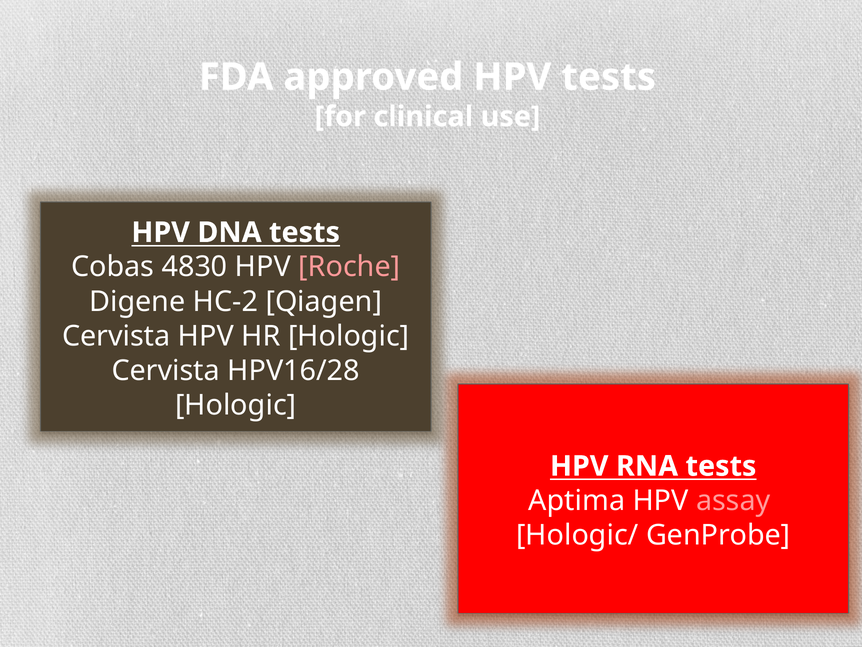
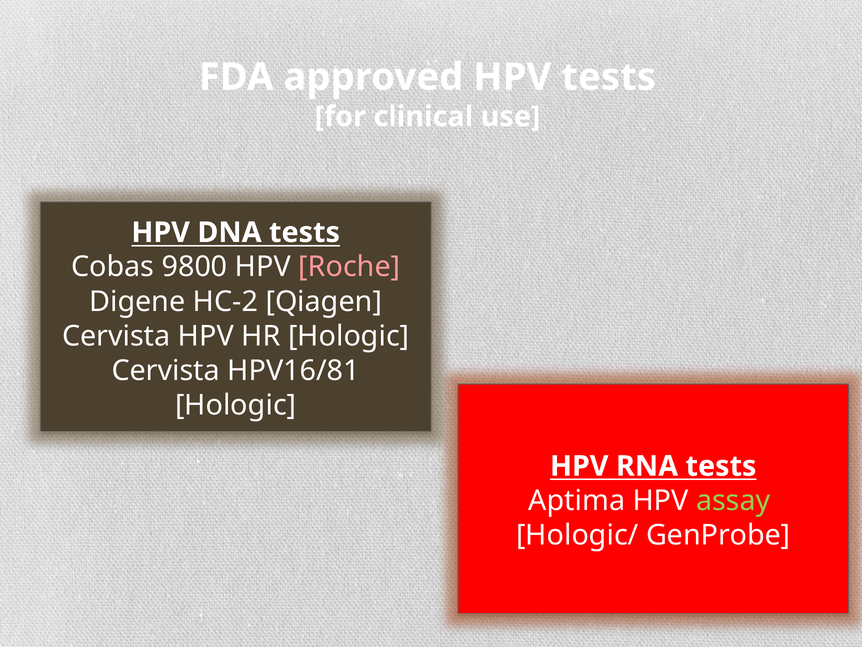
4830: 4830 -> 9800 (195, 267)
HPV16/28: HPV16/28 -> HPV16/81 (294, 370)
assay colour: pink -> light green (733, 500)
